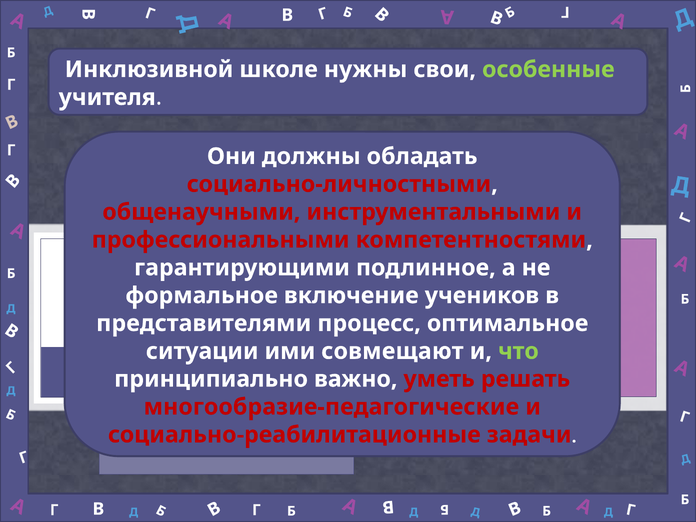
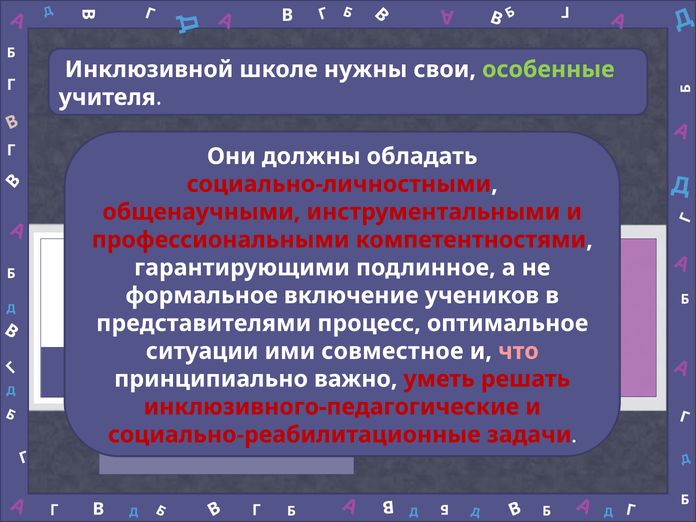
совмещают: совмещают -> совместное (392, 351)
что colour: light green -> pink (518, 351)
многообразие-педагогические: многообразие-педагогические -> инклюзивного-педагогические (331, 407)
